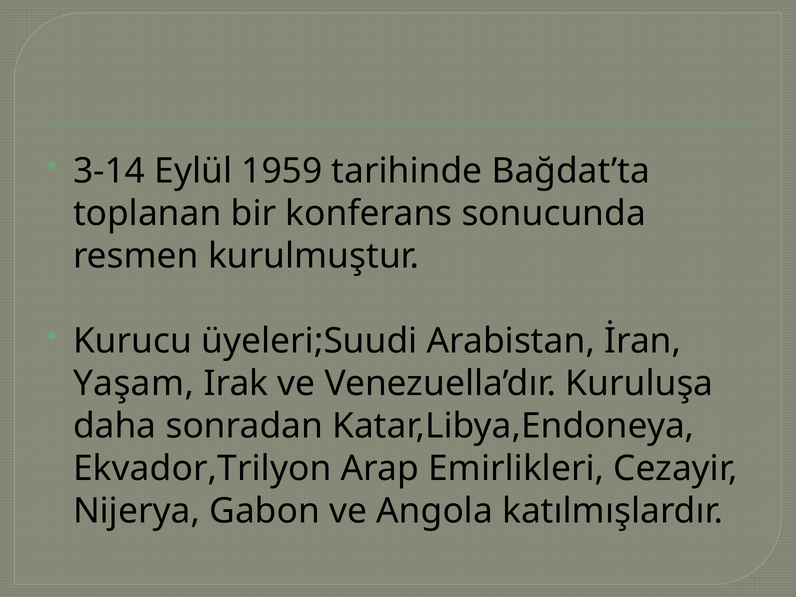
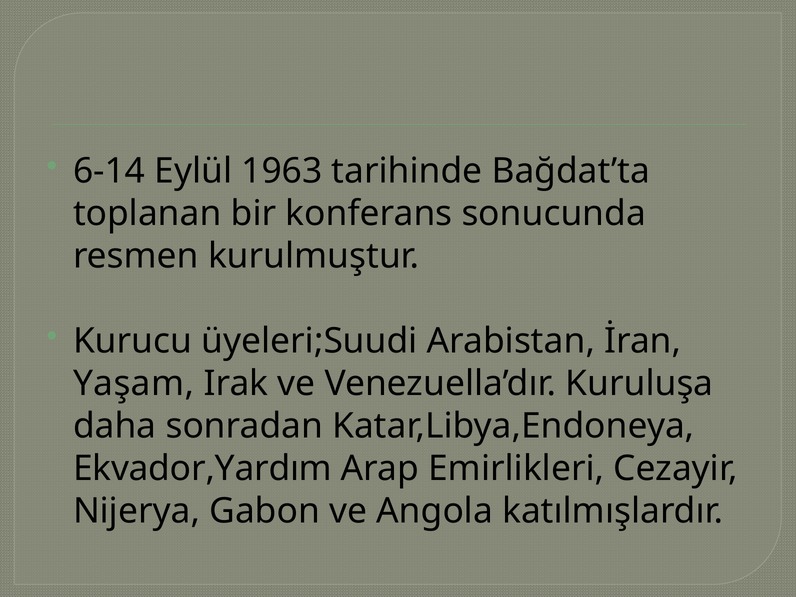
3-14: 3-14 -> 6-14 (109, 171)
1959: 1959 -> 1963 (282, 171)
Ekvador,Trilyon: Ekvador,Trilyon -> Ekvador,Yardım (203, 468)
